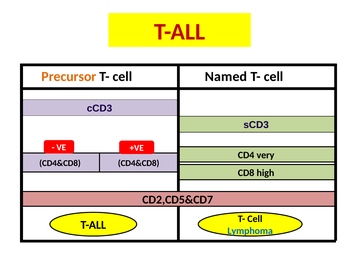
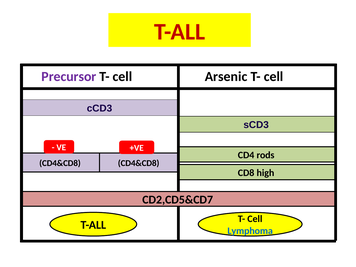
Precursor colour: orange -> purple (69, 76)
Named: Named -> Arsenic (226, 76)
very: very -> rods (265, 155)
